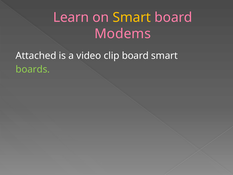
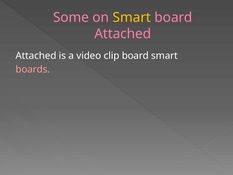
Learn: Learn -> Some (71, 17)
Modems: Modems -> Attached (123, 34)
boards colour: light green -> pink (33, 69)
